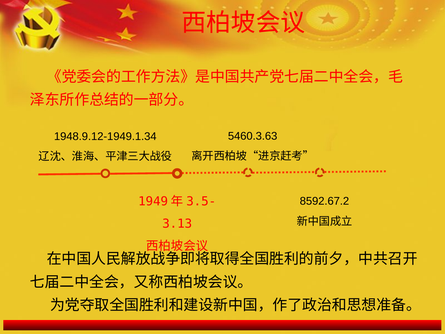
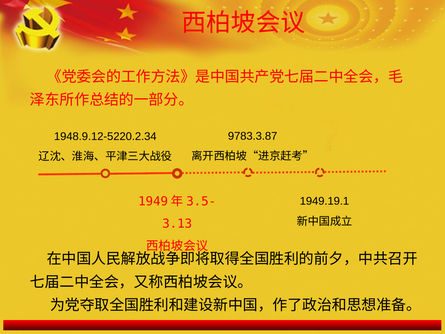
5460.3.63: 5460.3.63 -> 9783.3.87 (253, 136)
1948.9.12-1949.1.34: 1948.9.12-1949.1.34 -> 1948.9.12-5220.2.34 (105, 136)
8592.67.2: 8592.67.2 -> 1949.19.1 (324, 201)
